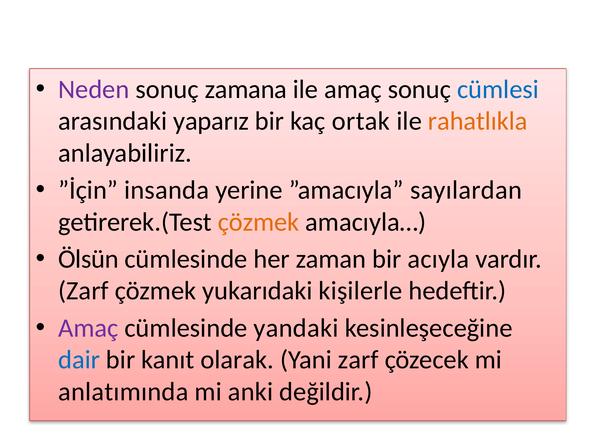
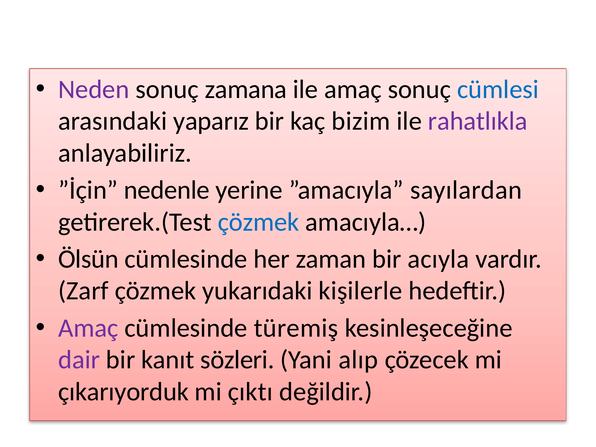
ortak: ortak -> bizim (361, 121)
rahatlıkla colour: orange -> purple (478, 121)
insanda: insanda -> nedenle (167, 190)
çözmek colour: orange -> blue (259, 222)
yandaki: yandaki -> türemiş (296, 328)
dair colour: blue -> purple (79, 360)
olarak: olarak -> sözleri (237, 360)
Yani zarf: zarf -> alıp (358, 360)
anlatımında: anlatımında -> çıkarıyorduk (123, 392)
anki: anki -> çıktı (250, 392)
